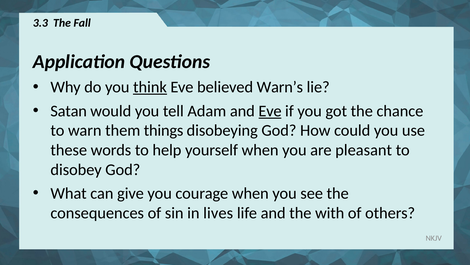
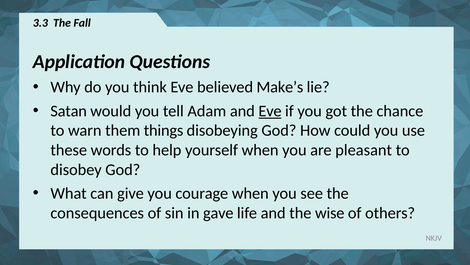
think underline: present -> none (150, 87)
Warn’s: Warn’s -> Make’s (280, 87)
lives: lives -> gave (218, 213)
with: with -> wise (330, 213)
